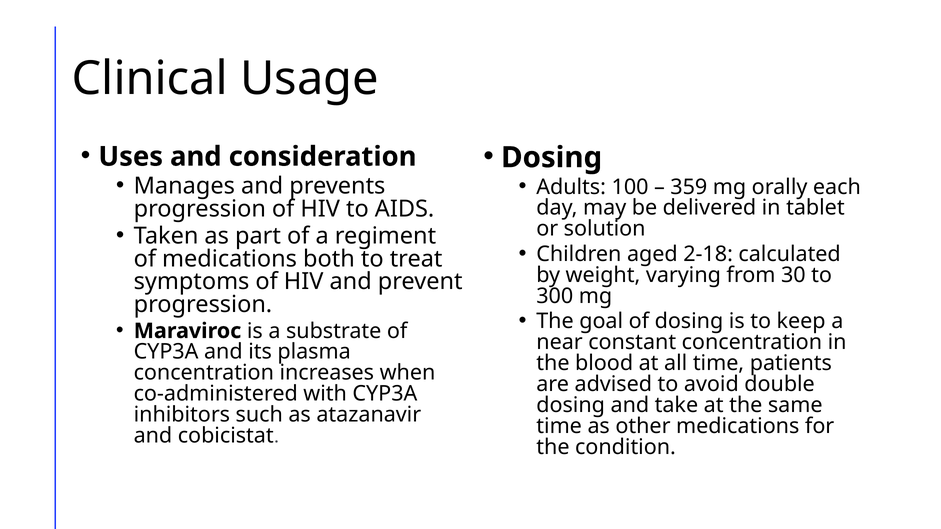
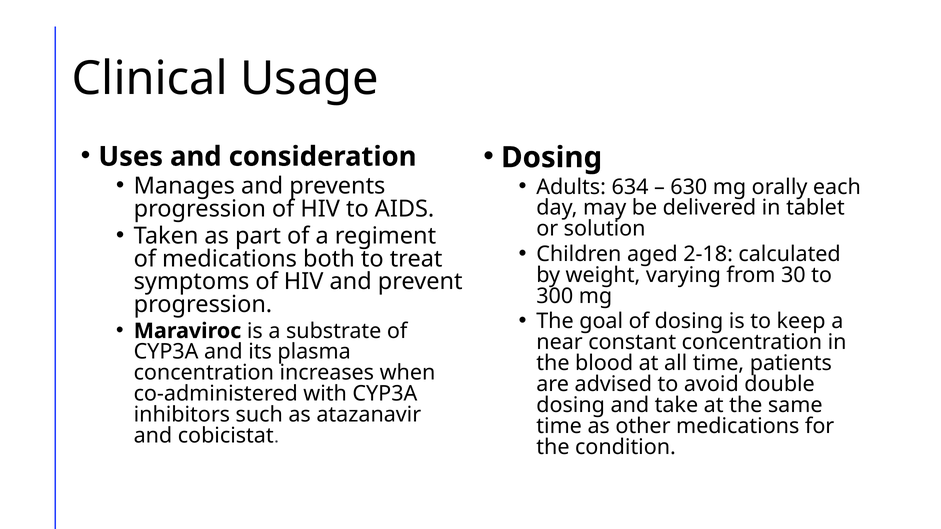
100: 100 -> 634 (630, 187)
359: 359 -> 630 (689, 187)
